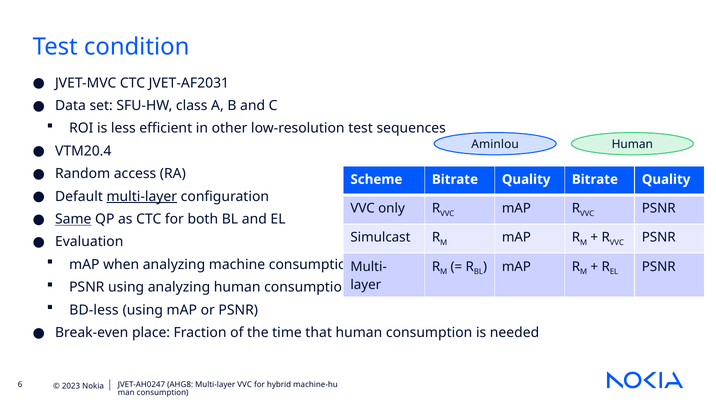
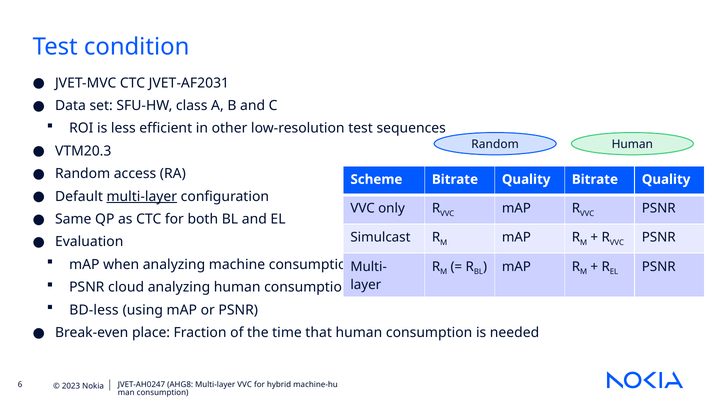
Aminlou: Aminlou -> Random (495, 144)
VTM20.4: VTM20.4 -> VTM20.3 (83, 151)
Same underline: present -> none (73, 219)
PSNR using: using -> cloud (126, 287)
